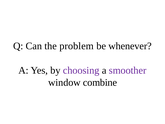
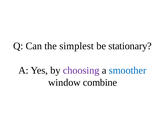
problem: problem -> simplest (77, 46)
whenever: whenever -> stationary (130, 46)
smoother colour: purple -> blue (128, 70)
